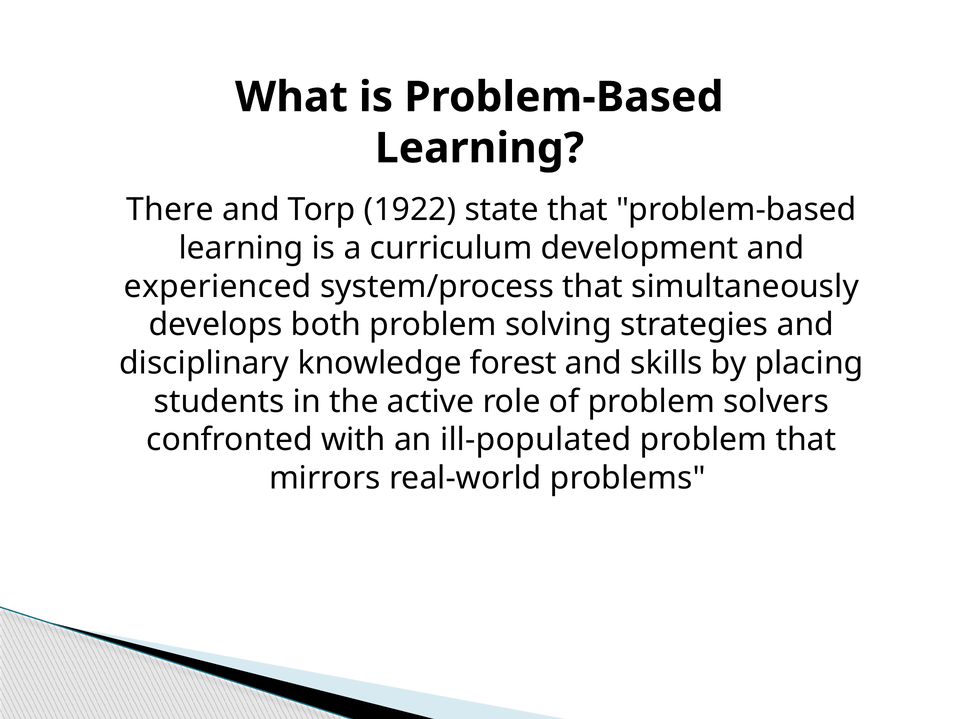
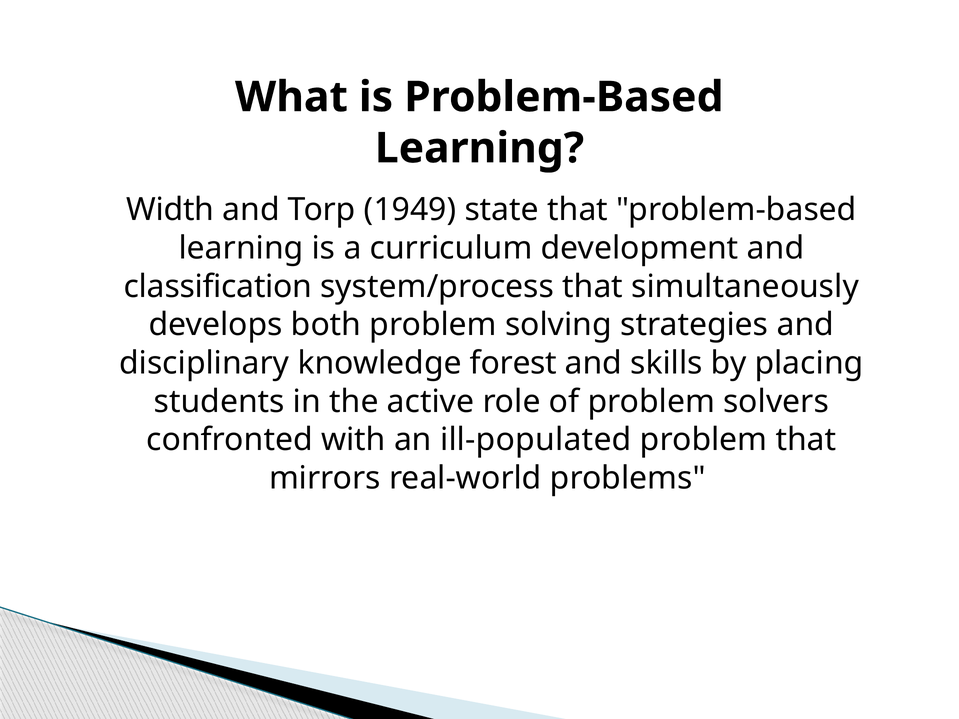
There: There -> Width (170, 210)
1922: 1922 -> 1949 (410, 210)
experienced: experienced -> classification (218, 287)
